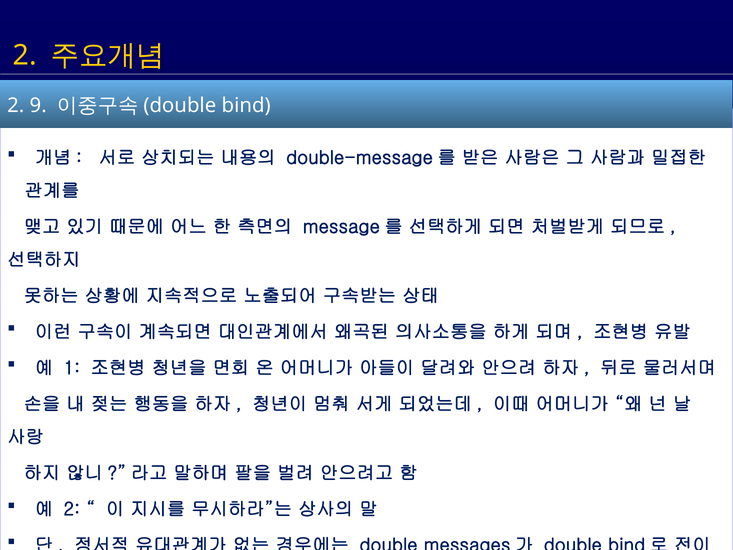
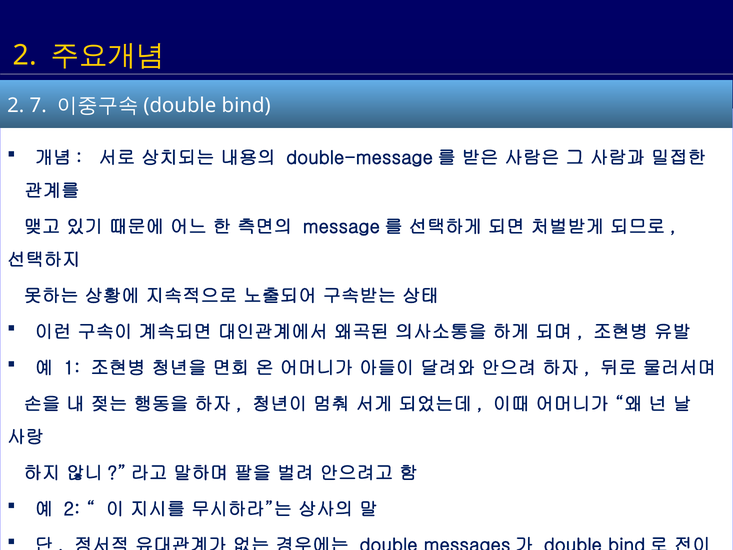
9: 9 -> 7 (38, 105)
